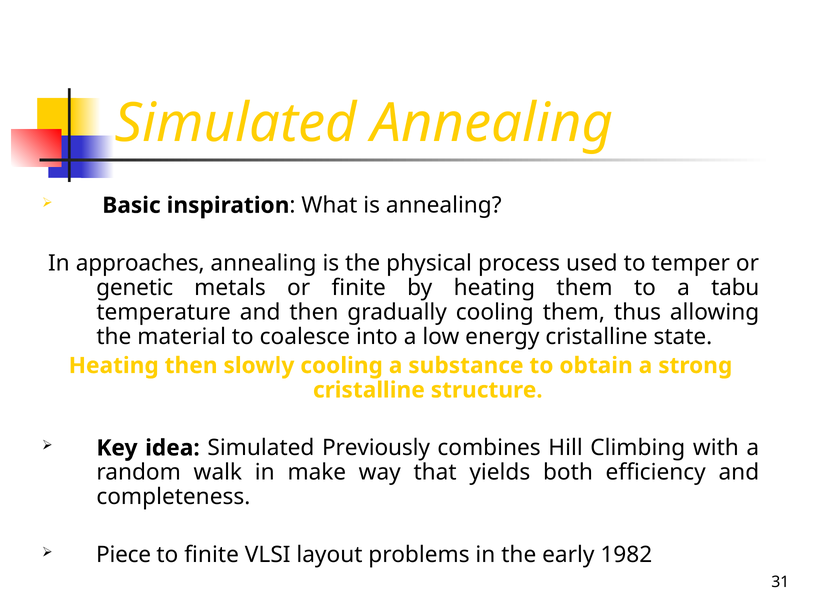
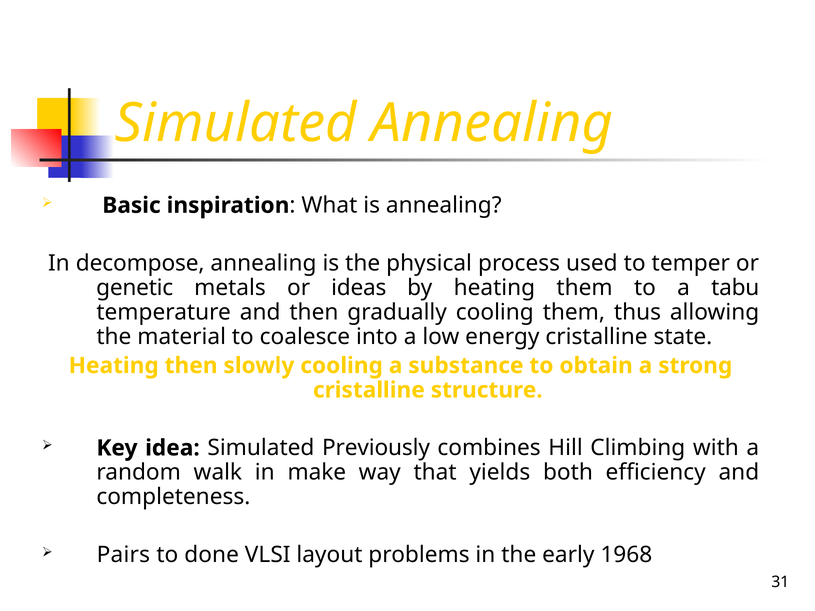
approaches: approaches -> decompose (140, 263)
or finite: finite -> ideas (359, 288)
Piece: Piece -> Pairs (123, 555)
to finite: finite -> done (212, 555)
1982: 1982 -> 1968 (626, 555)
